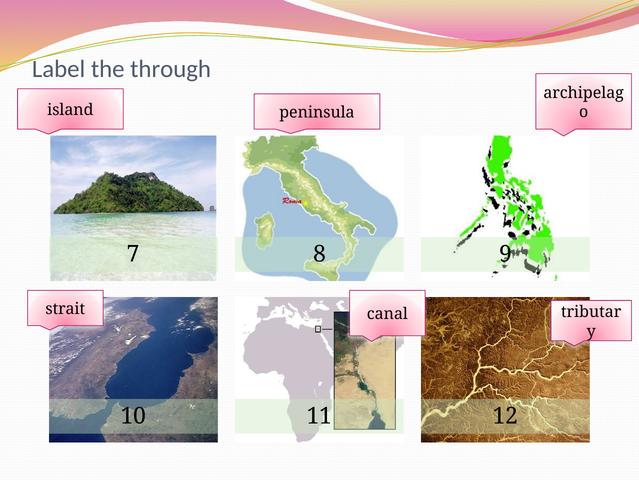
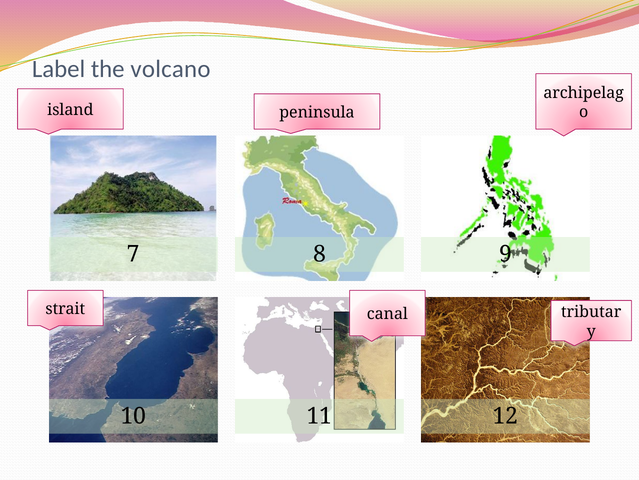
through: through -> volcano (170, 69)
